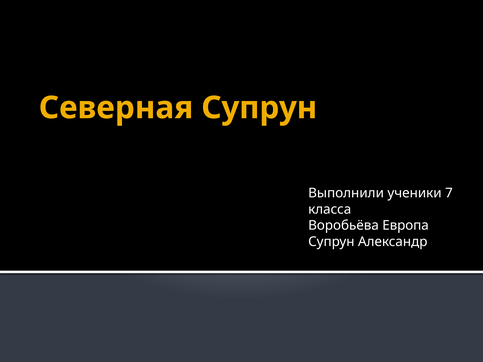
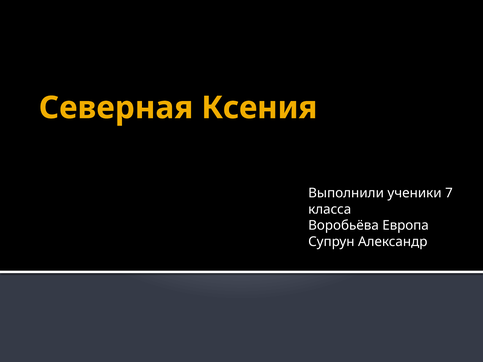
Северная Супрун: Супрун -> Ксения (259, 108)
